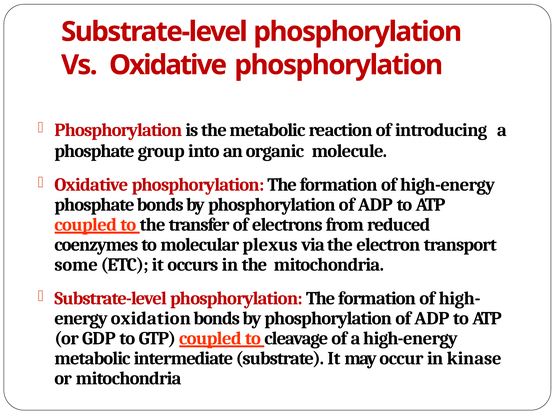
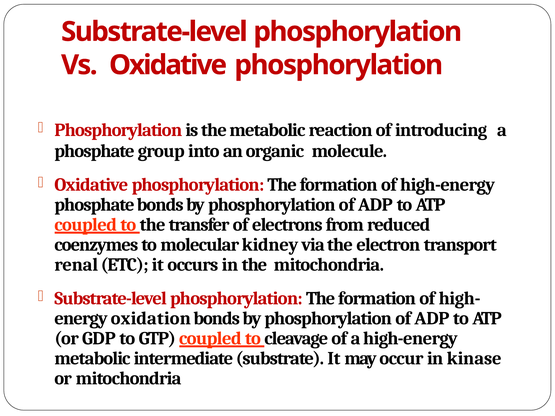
plexus: plexus -> kidney (270, 245)
some: some -> renal (76, 265)
